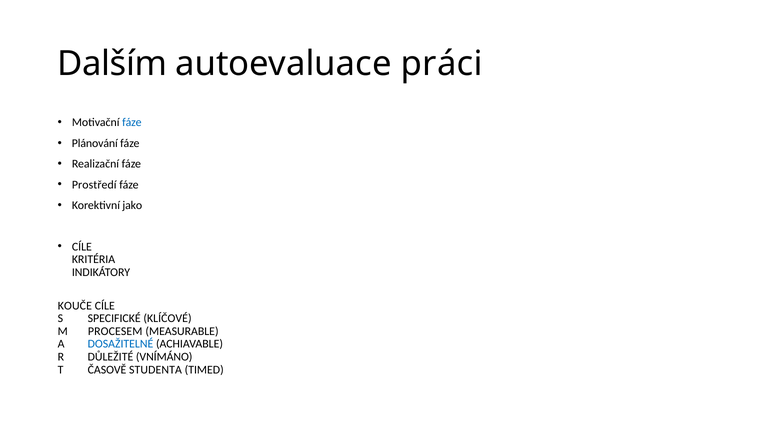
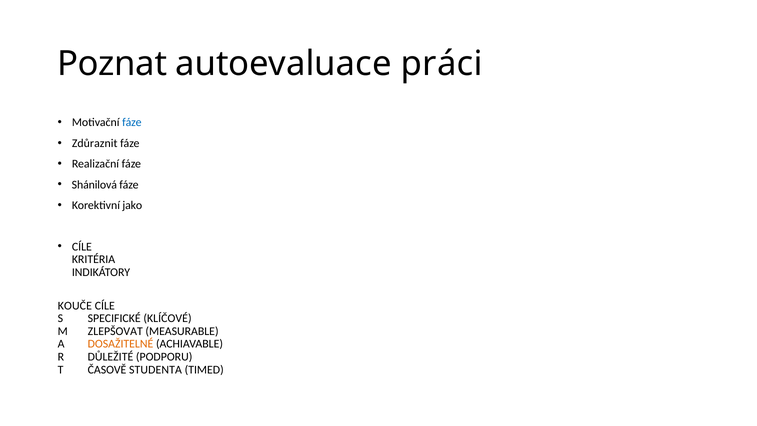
Dalším: Dalším -> Poznat (112, 64)
Plánování: Plánování -> Zdůraznit (95, 143)
Prostředí: Prostředí -> Shánilová (94, 185)
PROCESEM: PROCESEM -> ZLEPŠOVAT (115, 331)
DOSAŽITELNÉ colour: blue -> orange (121, 344)
VNÍMÁNO: VNÍMÁNO -> PODPORU (164, 357)
